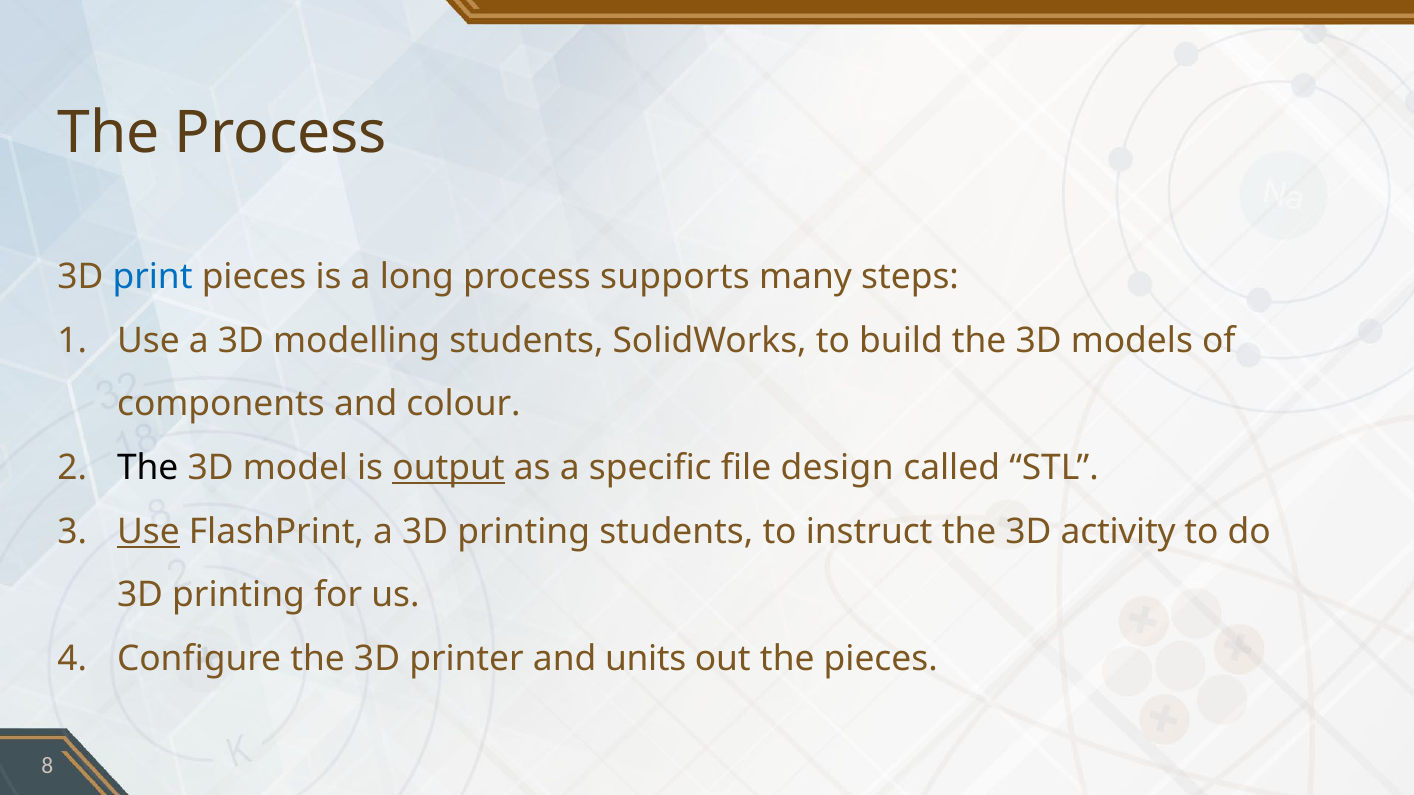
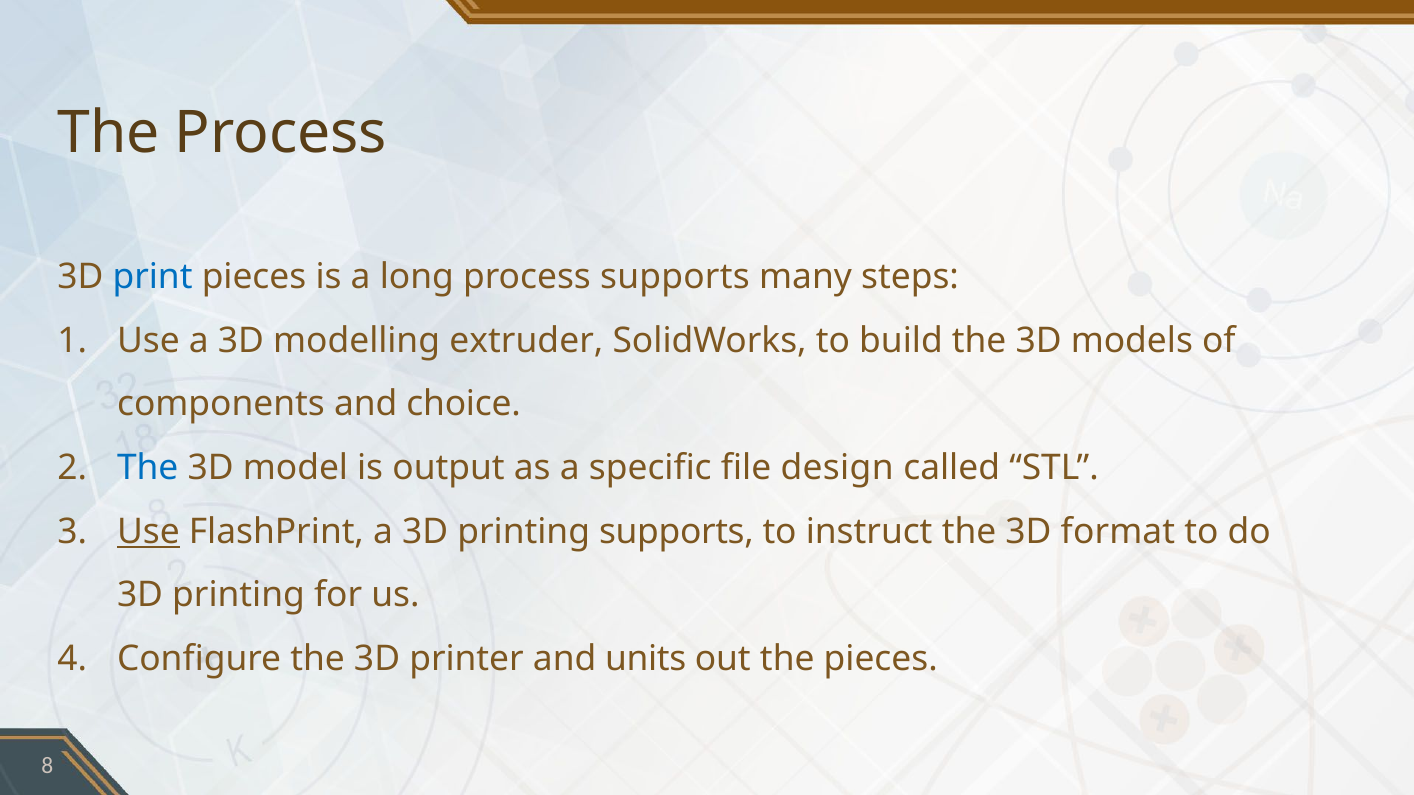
modelling students: students -> extruder (526, 341)
colour: colour -> choice (464, 404)
The colour: black -> blue (148, 468)
output underline: present -> none (449, 468)
printing students: students -> supports (676, 532)
activity: activity -> format (1118, 532)
